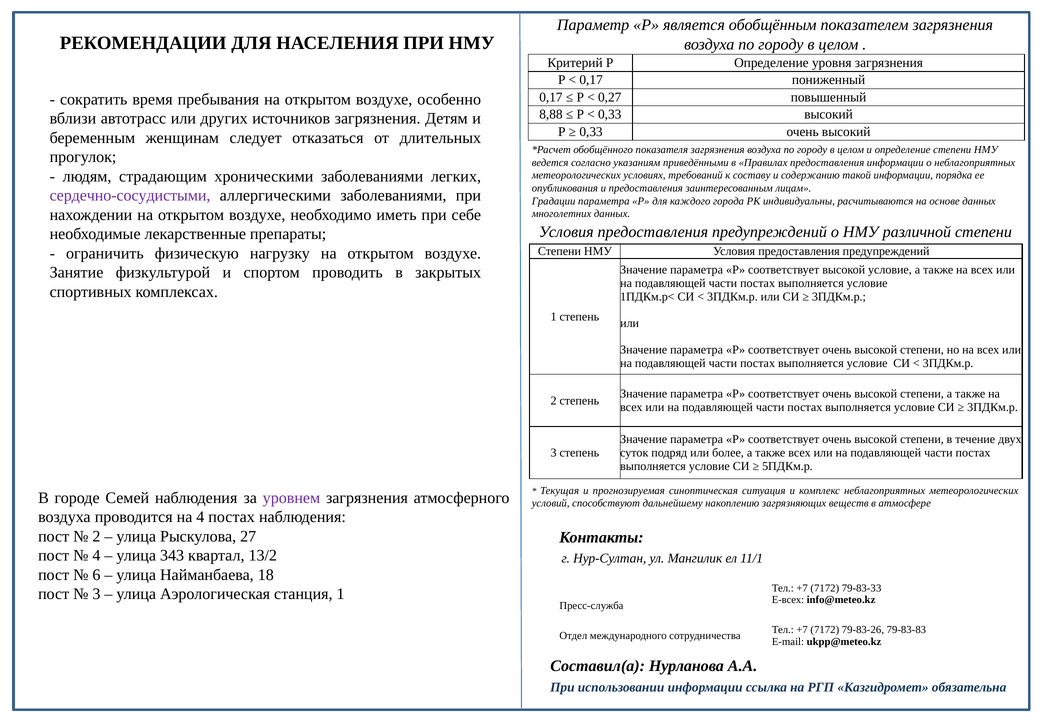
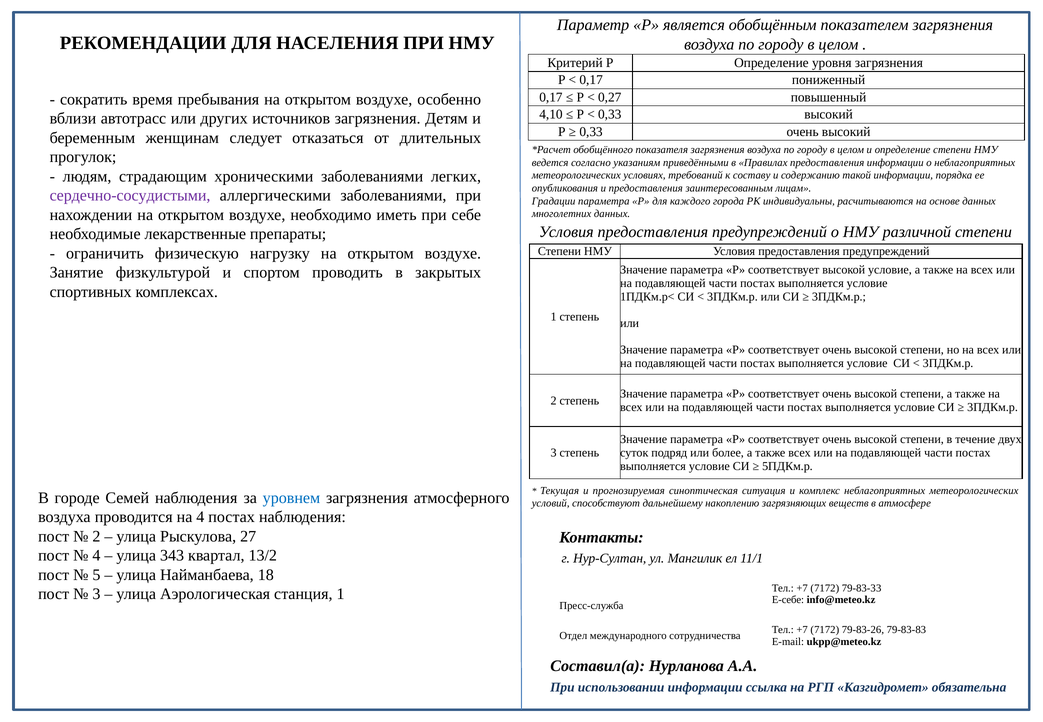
8,88: 8,88 -> 4,10 (551, 114)
уровнем colour: purple -> blue (291, 498)
6: 6 -> 5 (96, 575)
E-всех: E-всех -> E-себе (788, 600)
